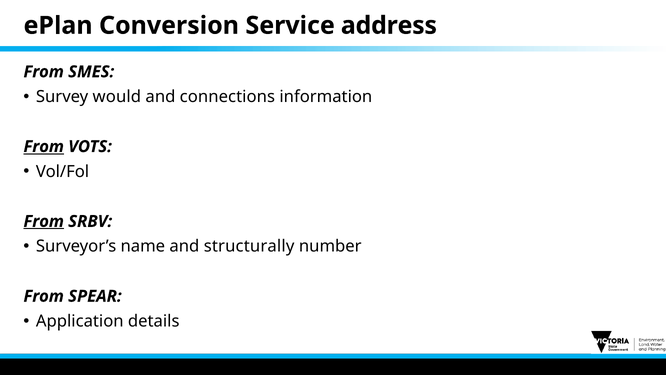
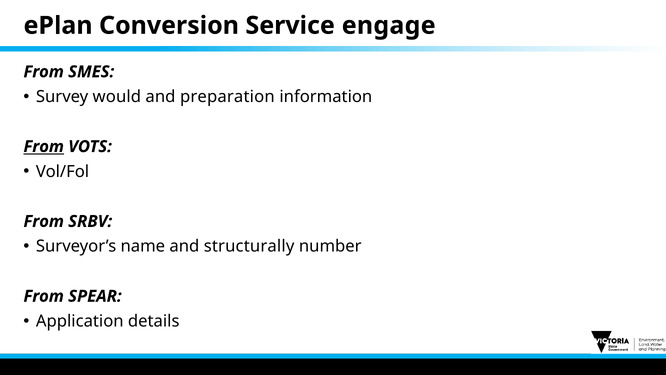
address: address -> engage (389, 25)
connections: connections -> preparation (227, 97)
From underline: present -> none (44, 221)
